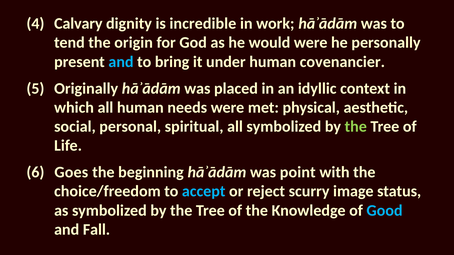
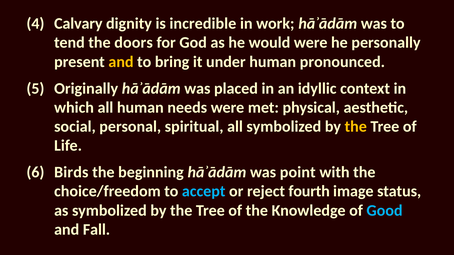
origin: origin -> doors (134, 43)
and colour: light blue -> yellow (121, 62)
covenancier: covenancier -> pronounced (342, 62)
the colour: light green -> yellow (356, 127)
Goes: Goes -> Birds (71, 173)
scurry: scurry -> fourth (309, 192)
